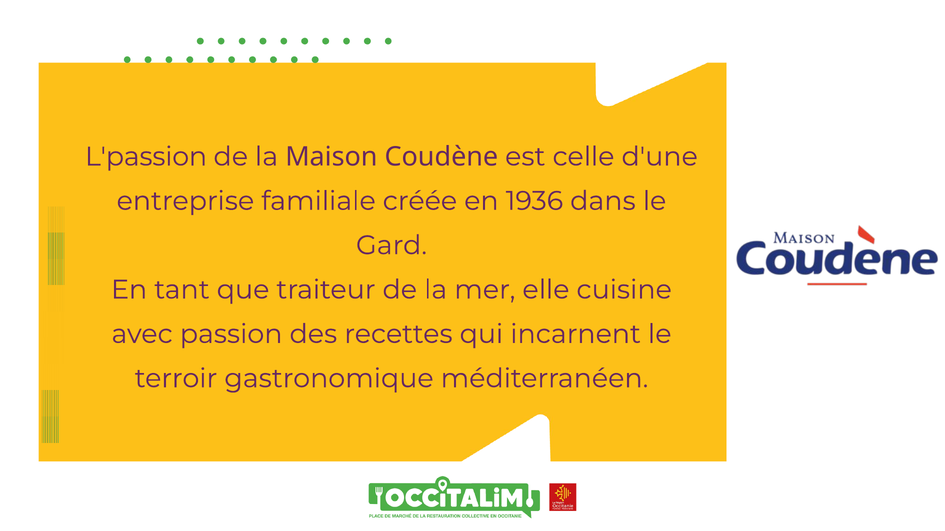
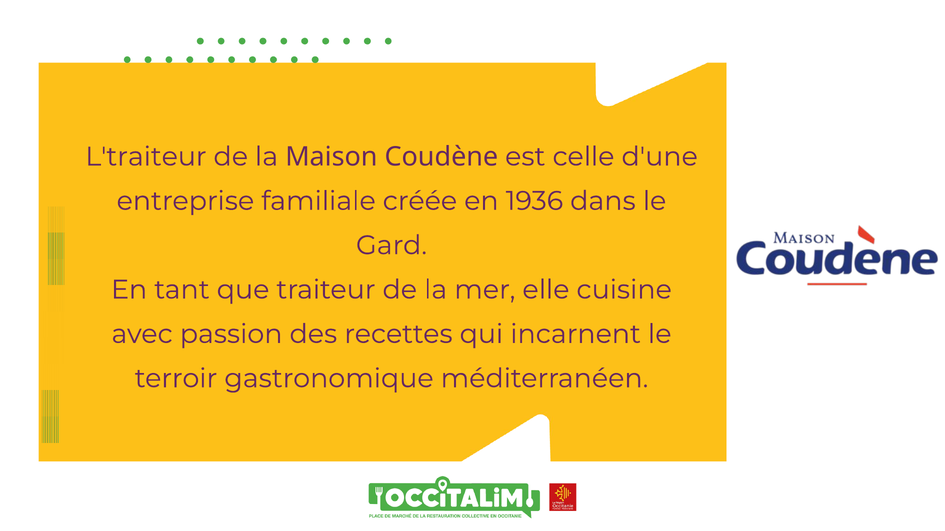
L'passion: L'passion -> L'traiteur (146, 157)
